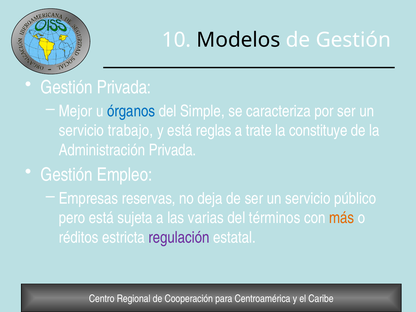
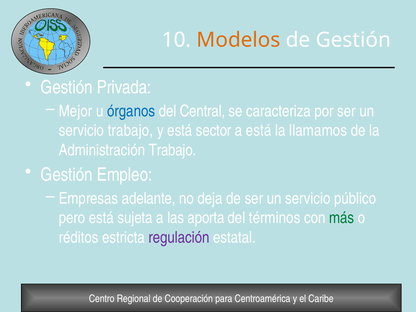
Modelos colour: black -> orange (239, 40)
Simple: Simple -> Central (203, 111)
reglas: reglas -> sector (214, 131)
a trate: trate -> está (259, 131)
constituye: constituye -> llamamos (318, 131)
Administración Privada: Privada -> Trabajo (173, 150)
reservas: reservas -> adelante (149, 199)
varias: varias -> aporta (206, 218)
más colour: orange -> green (342, 218)
